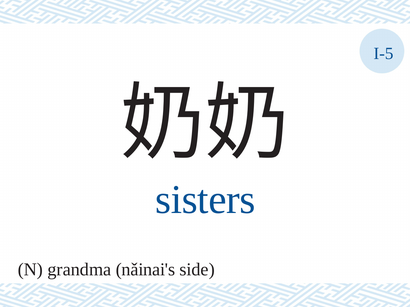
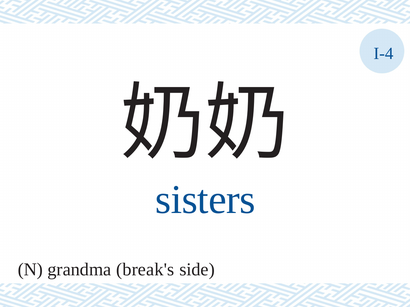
I-5: I-5 -> I-4 (383, 54)
nǎinai's: nǎinai's -> break's (145, 270)
